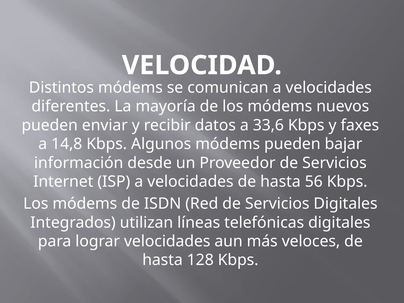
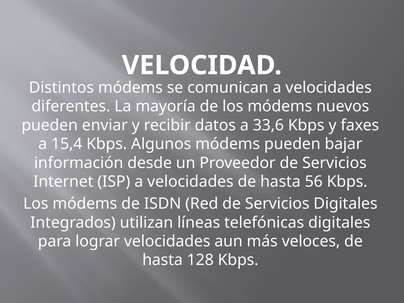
14,8: 14,8 -> 15,4 (67, 144)
